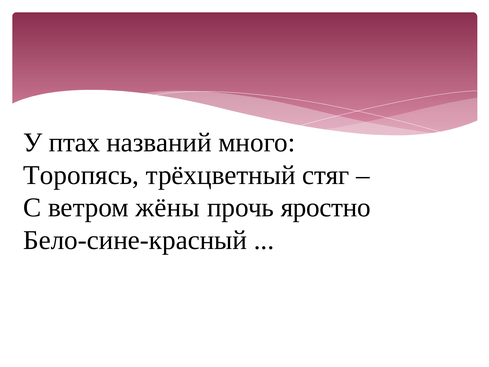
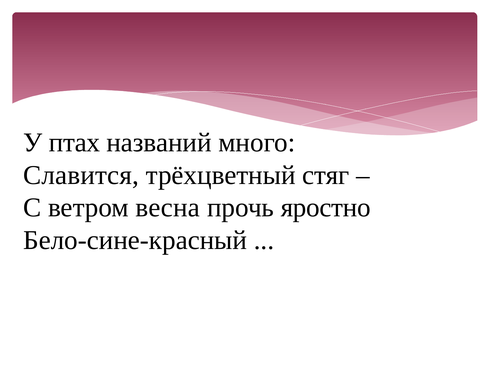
Торопясь: Торопясь -> Славится (81, 175)
жёны: жёны -> весна (168, 208)
